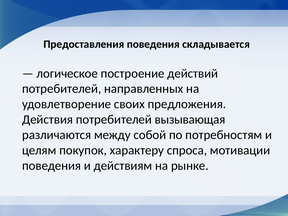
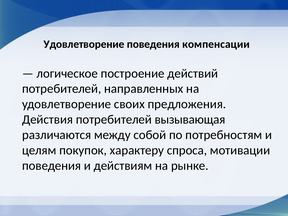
Предоставления: Предоставления -> Удовлетворение (84, 44)
складывается: складывается -> компенсации (216, 44)
